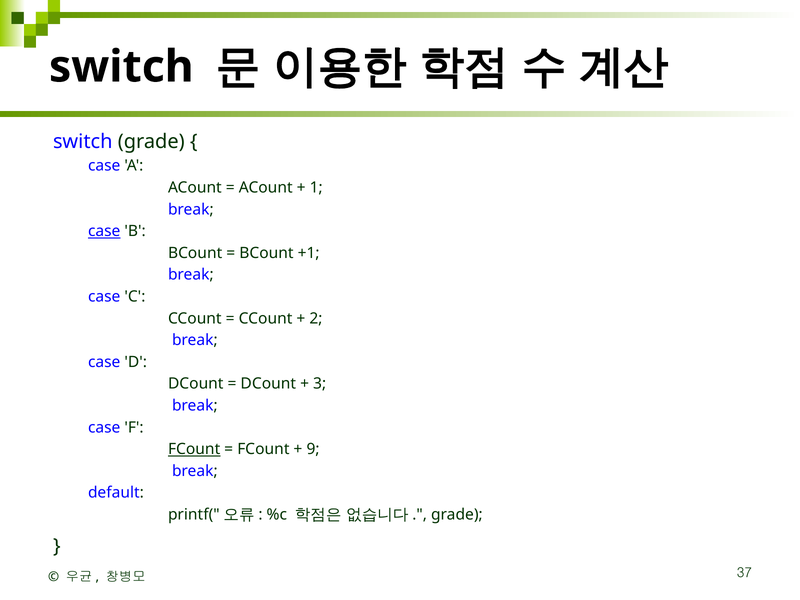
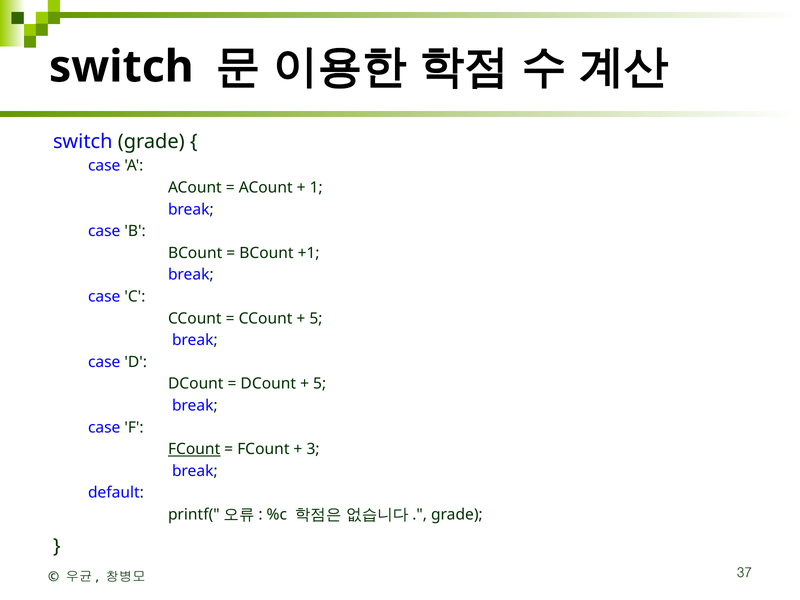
case underline: present -> none (104, 231)
2: 2 -> 5 (316, 318)
3: 3 -> 5 (320, 384)
9: 9 -> 3 (313, 449)
